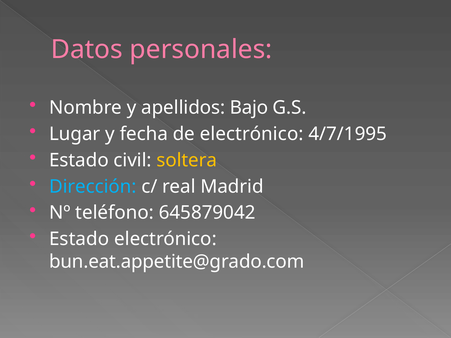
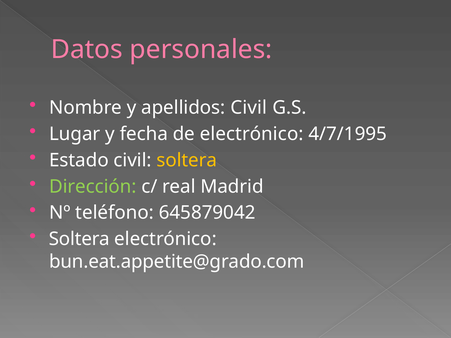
apellidos Bajo: Bajo -> Civil (249, 108)
Dirección colour: light blue -> light green (93, 187)
Estado: Estado -> Soltera (79, 239)
